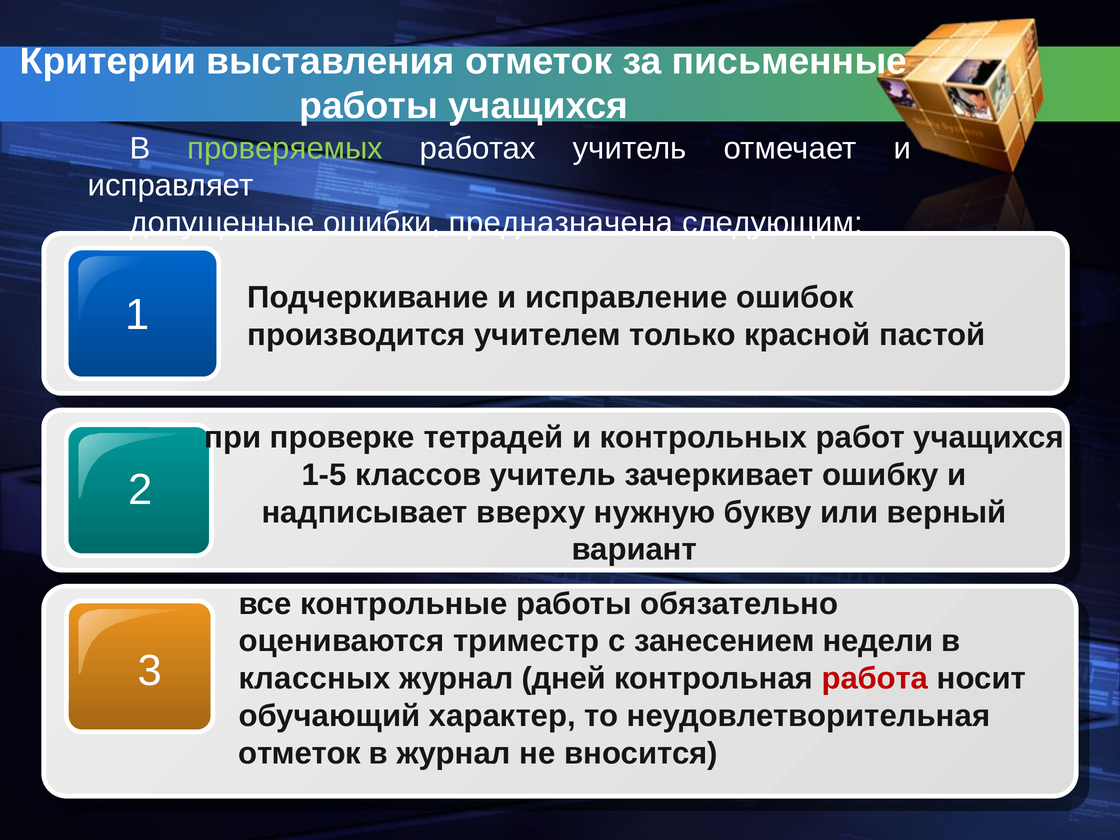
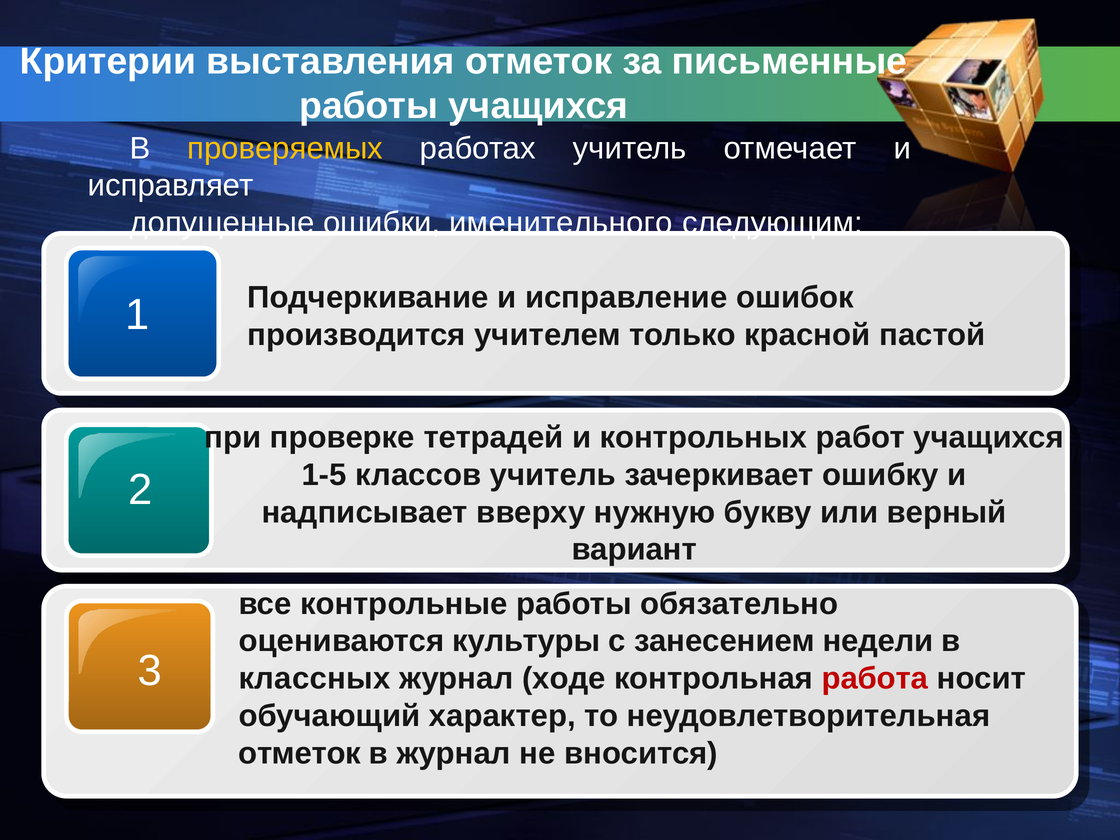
проверяемых colour: light green -> yellow (285, 148)
предназначена: предназначена -> именительного (561, 223)
триместр: триместр -> культуры (526, 641)
дней: дней -> ходе (564, 679)
